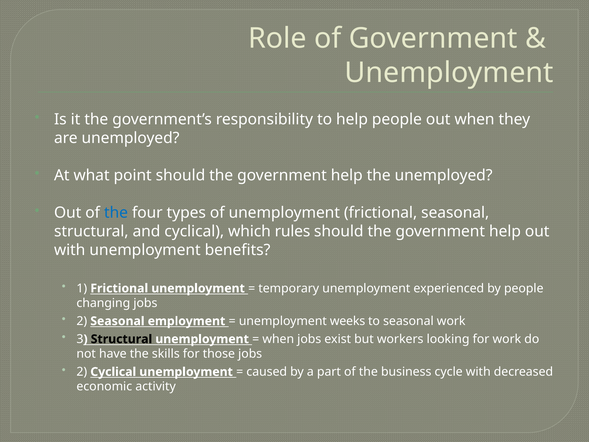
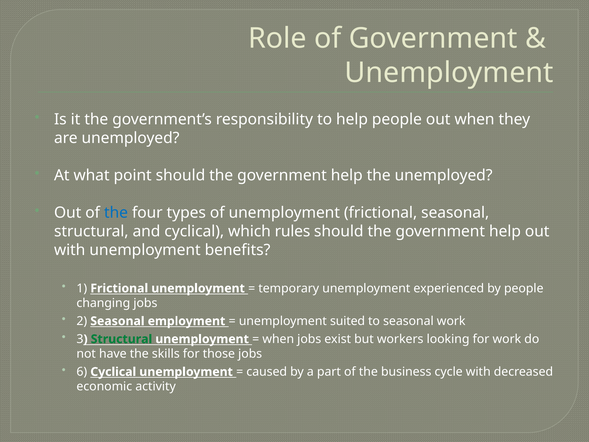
weeks: weeks -> suited (348, 321)
Structural colour: black -> green (121, 339)
2: 2 -> 6 (82, 372)
